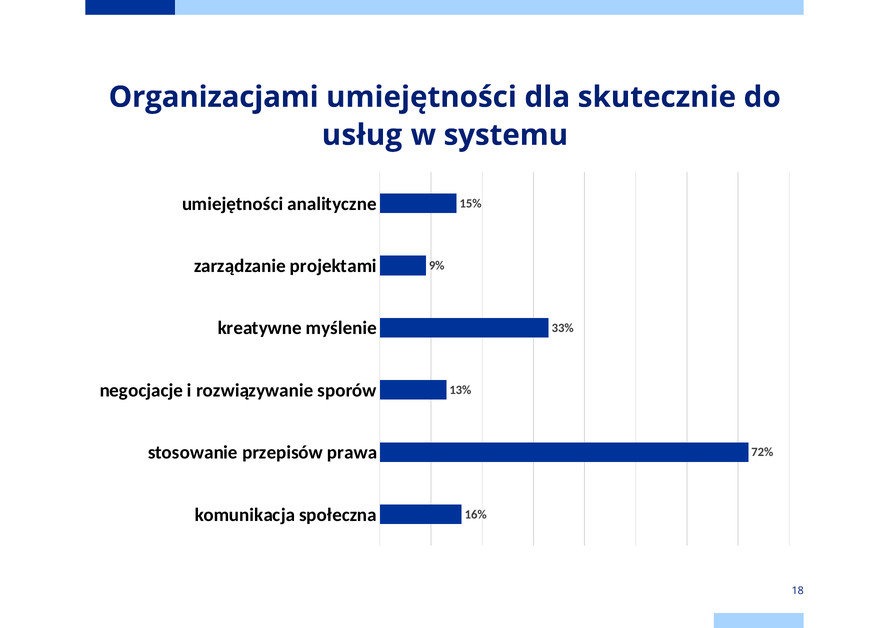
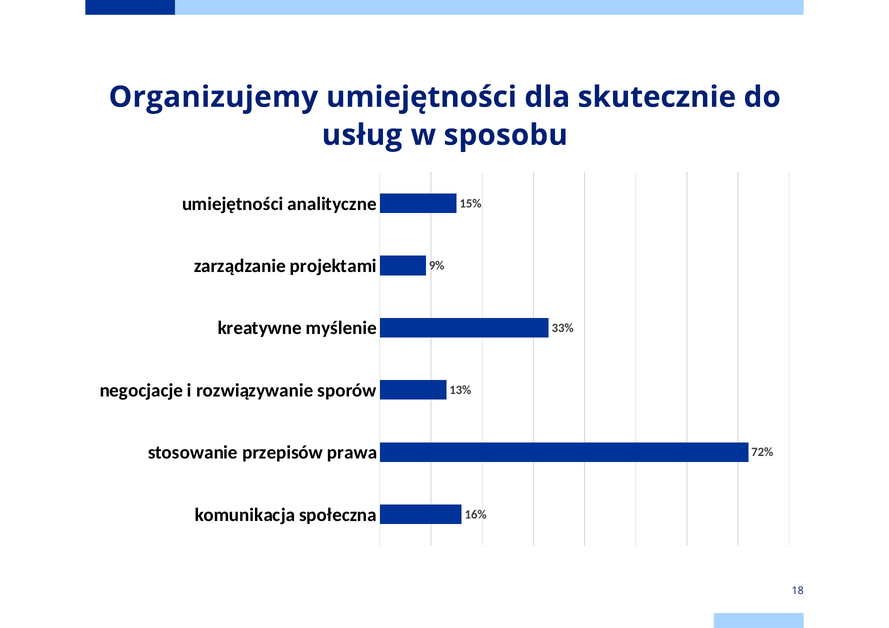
Organizacjami: Organizacjami -> Organizujemy (213, 97)
systemu: systemu -> sposobu (506, 135)
